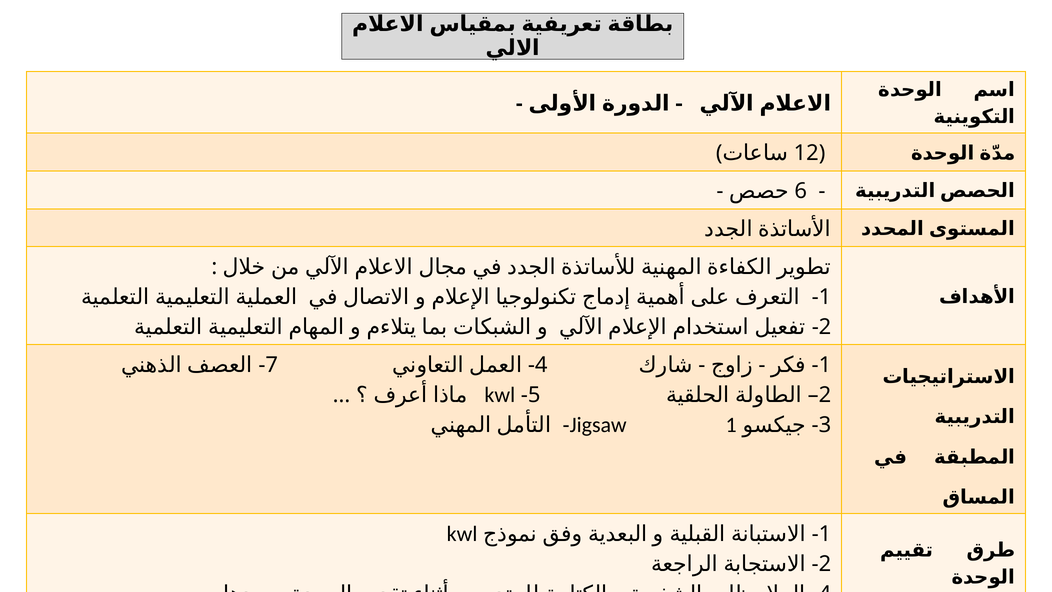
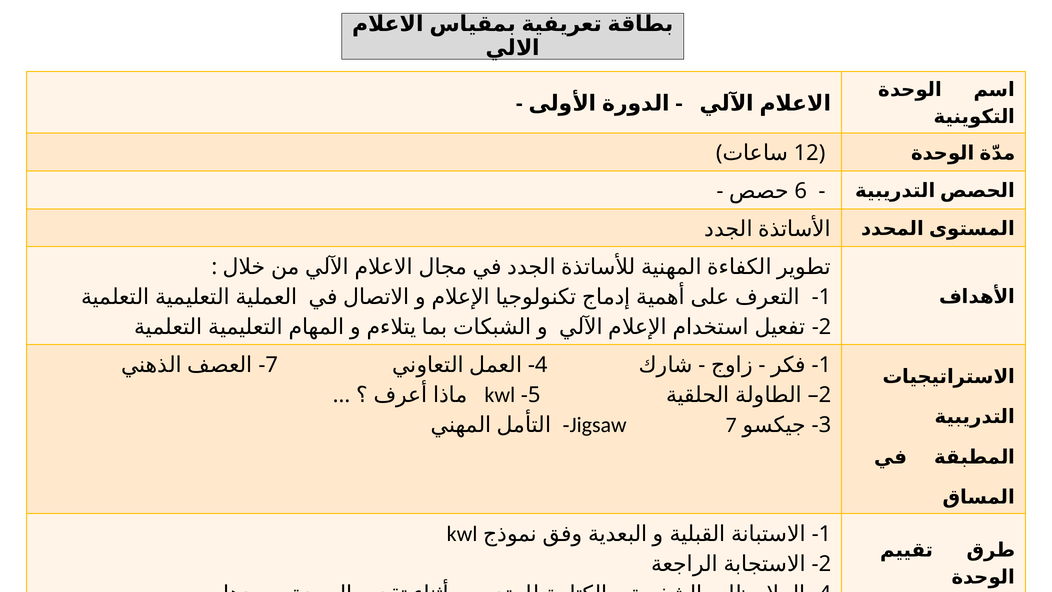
Jigsaw 1: 1 -> 7 (731, 425)
